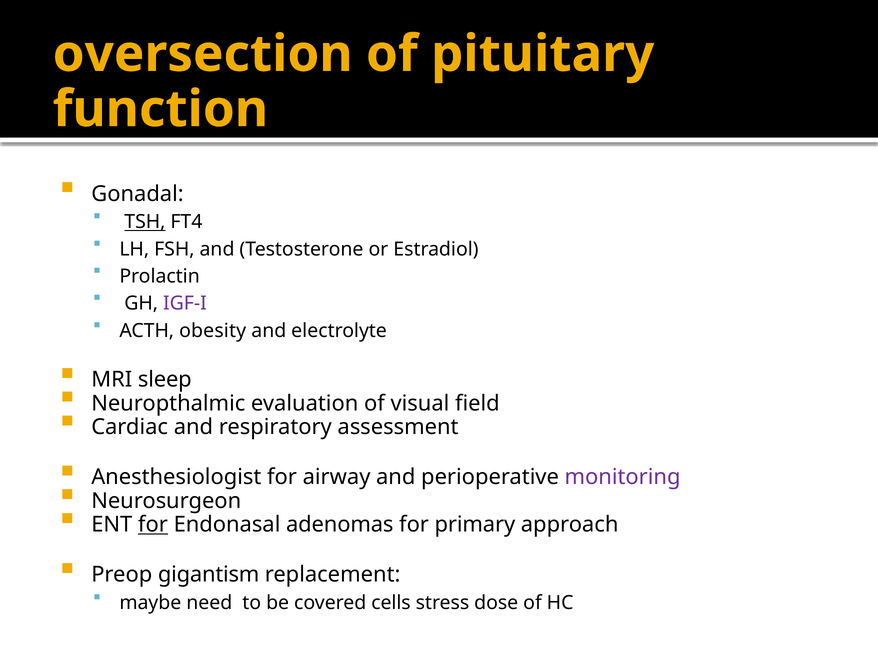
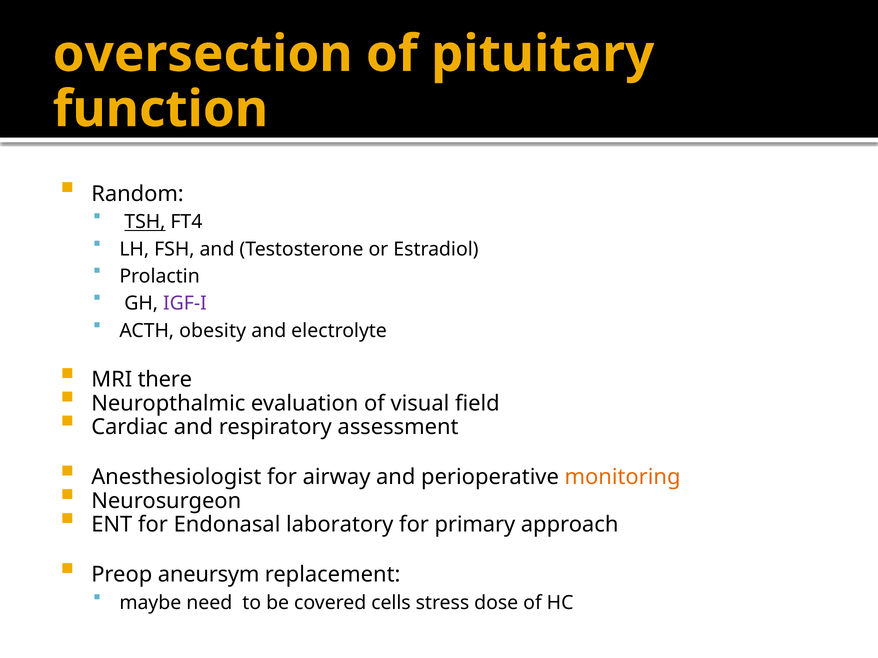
Gonadal: Gonadal -> Random (138, 194)
sleep: sleep -> there (165, 380)
monitoring colour: purple -> orange (623, 477)
for underline: present -> none (153, 525)
adenomas: adenomas -> laboratory (340, 525)
gigantism: gigantism -> aneursym (209, 575)
